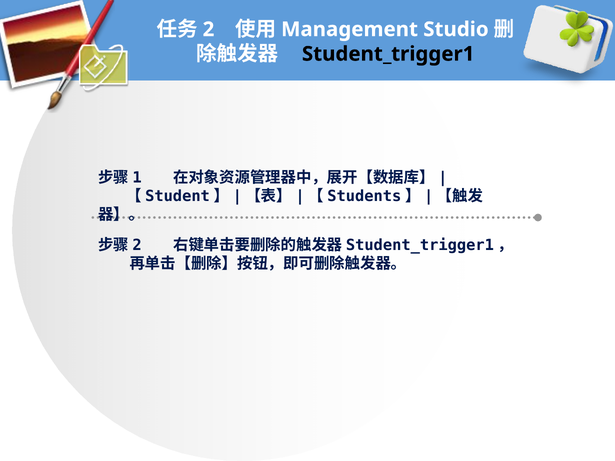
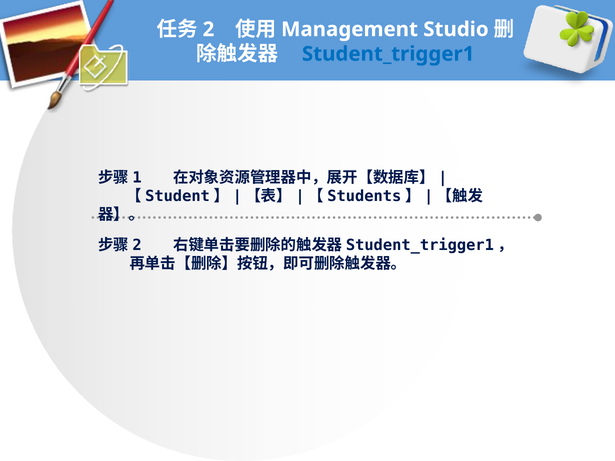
Student_trigger1 colour: black -> blue (388, 54)
